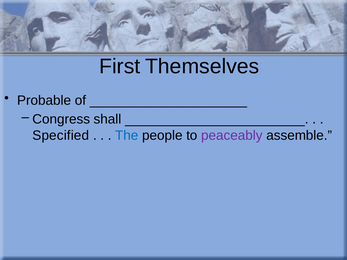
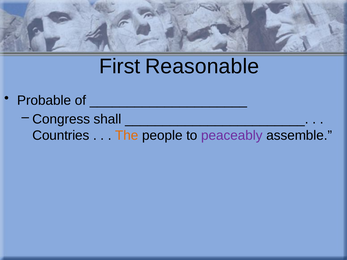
Themselves: Themselves -> Reasonable (202, 67)
Specified: Specified -> Countries (61, 136)
The colour: blue -> orange (127, 136)
